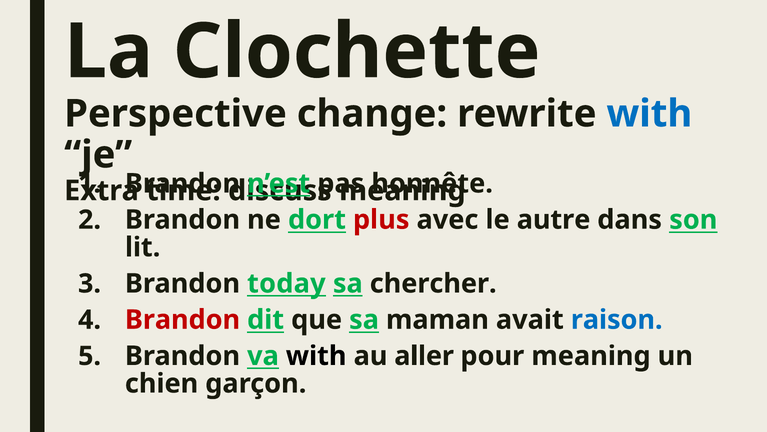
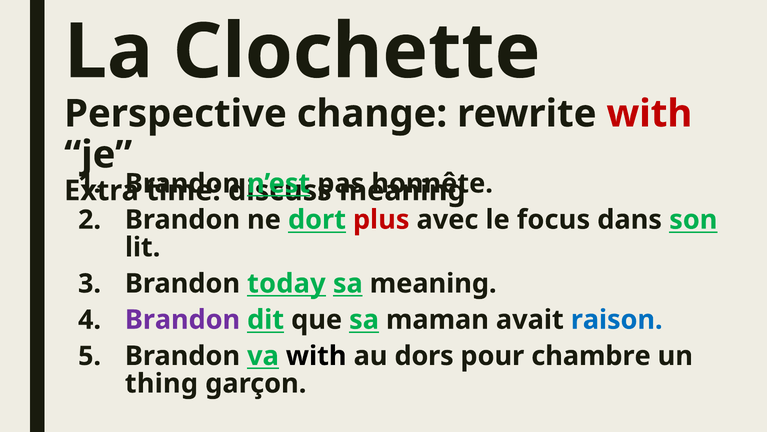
with colour: blue -> red (649, 114)
autre: autre -> focus (553, 219)
sa chercher: chercher -> meaning (433, 283)
Brandon colour: red -> purple (183, 319)
aller: aller -> dors (424, 356)
pour meaning: meaning -> chambre (591, 356)
chien: chien -> thing (161, 383)
